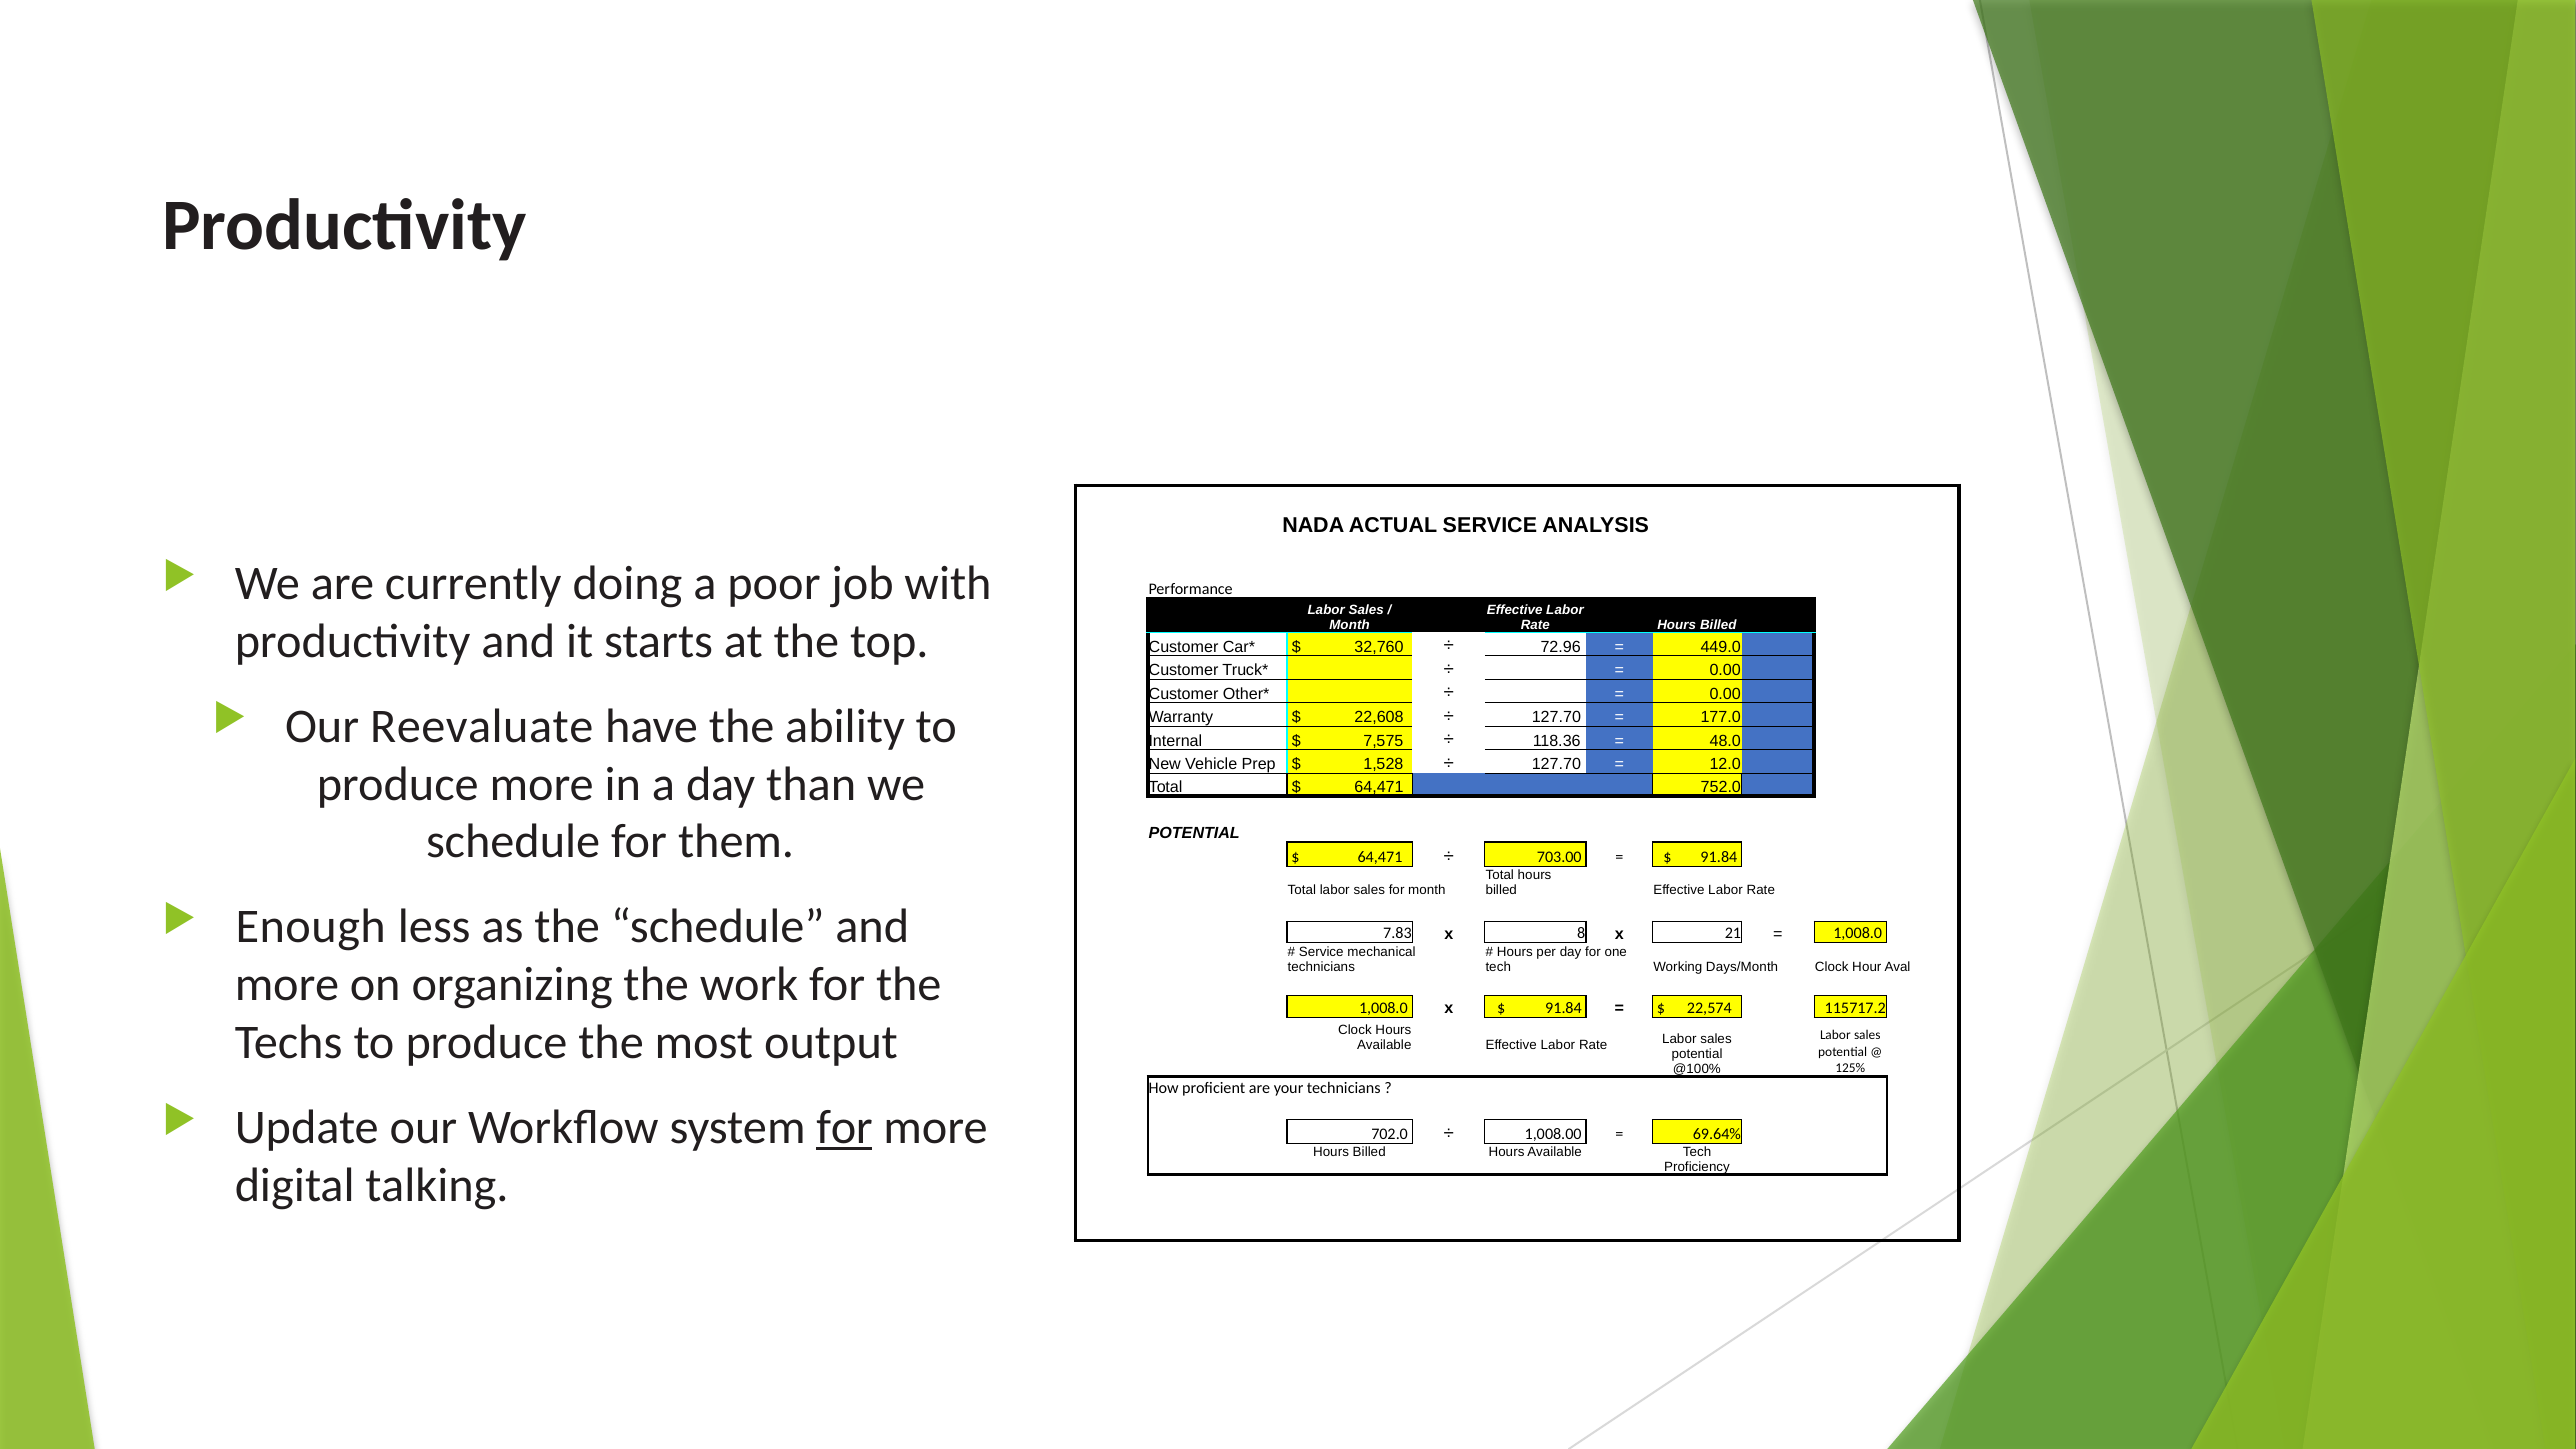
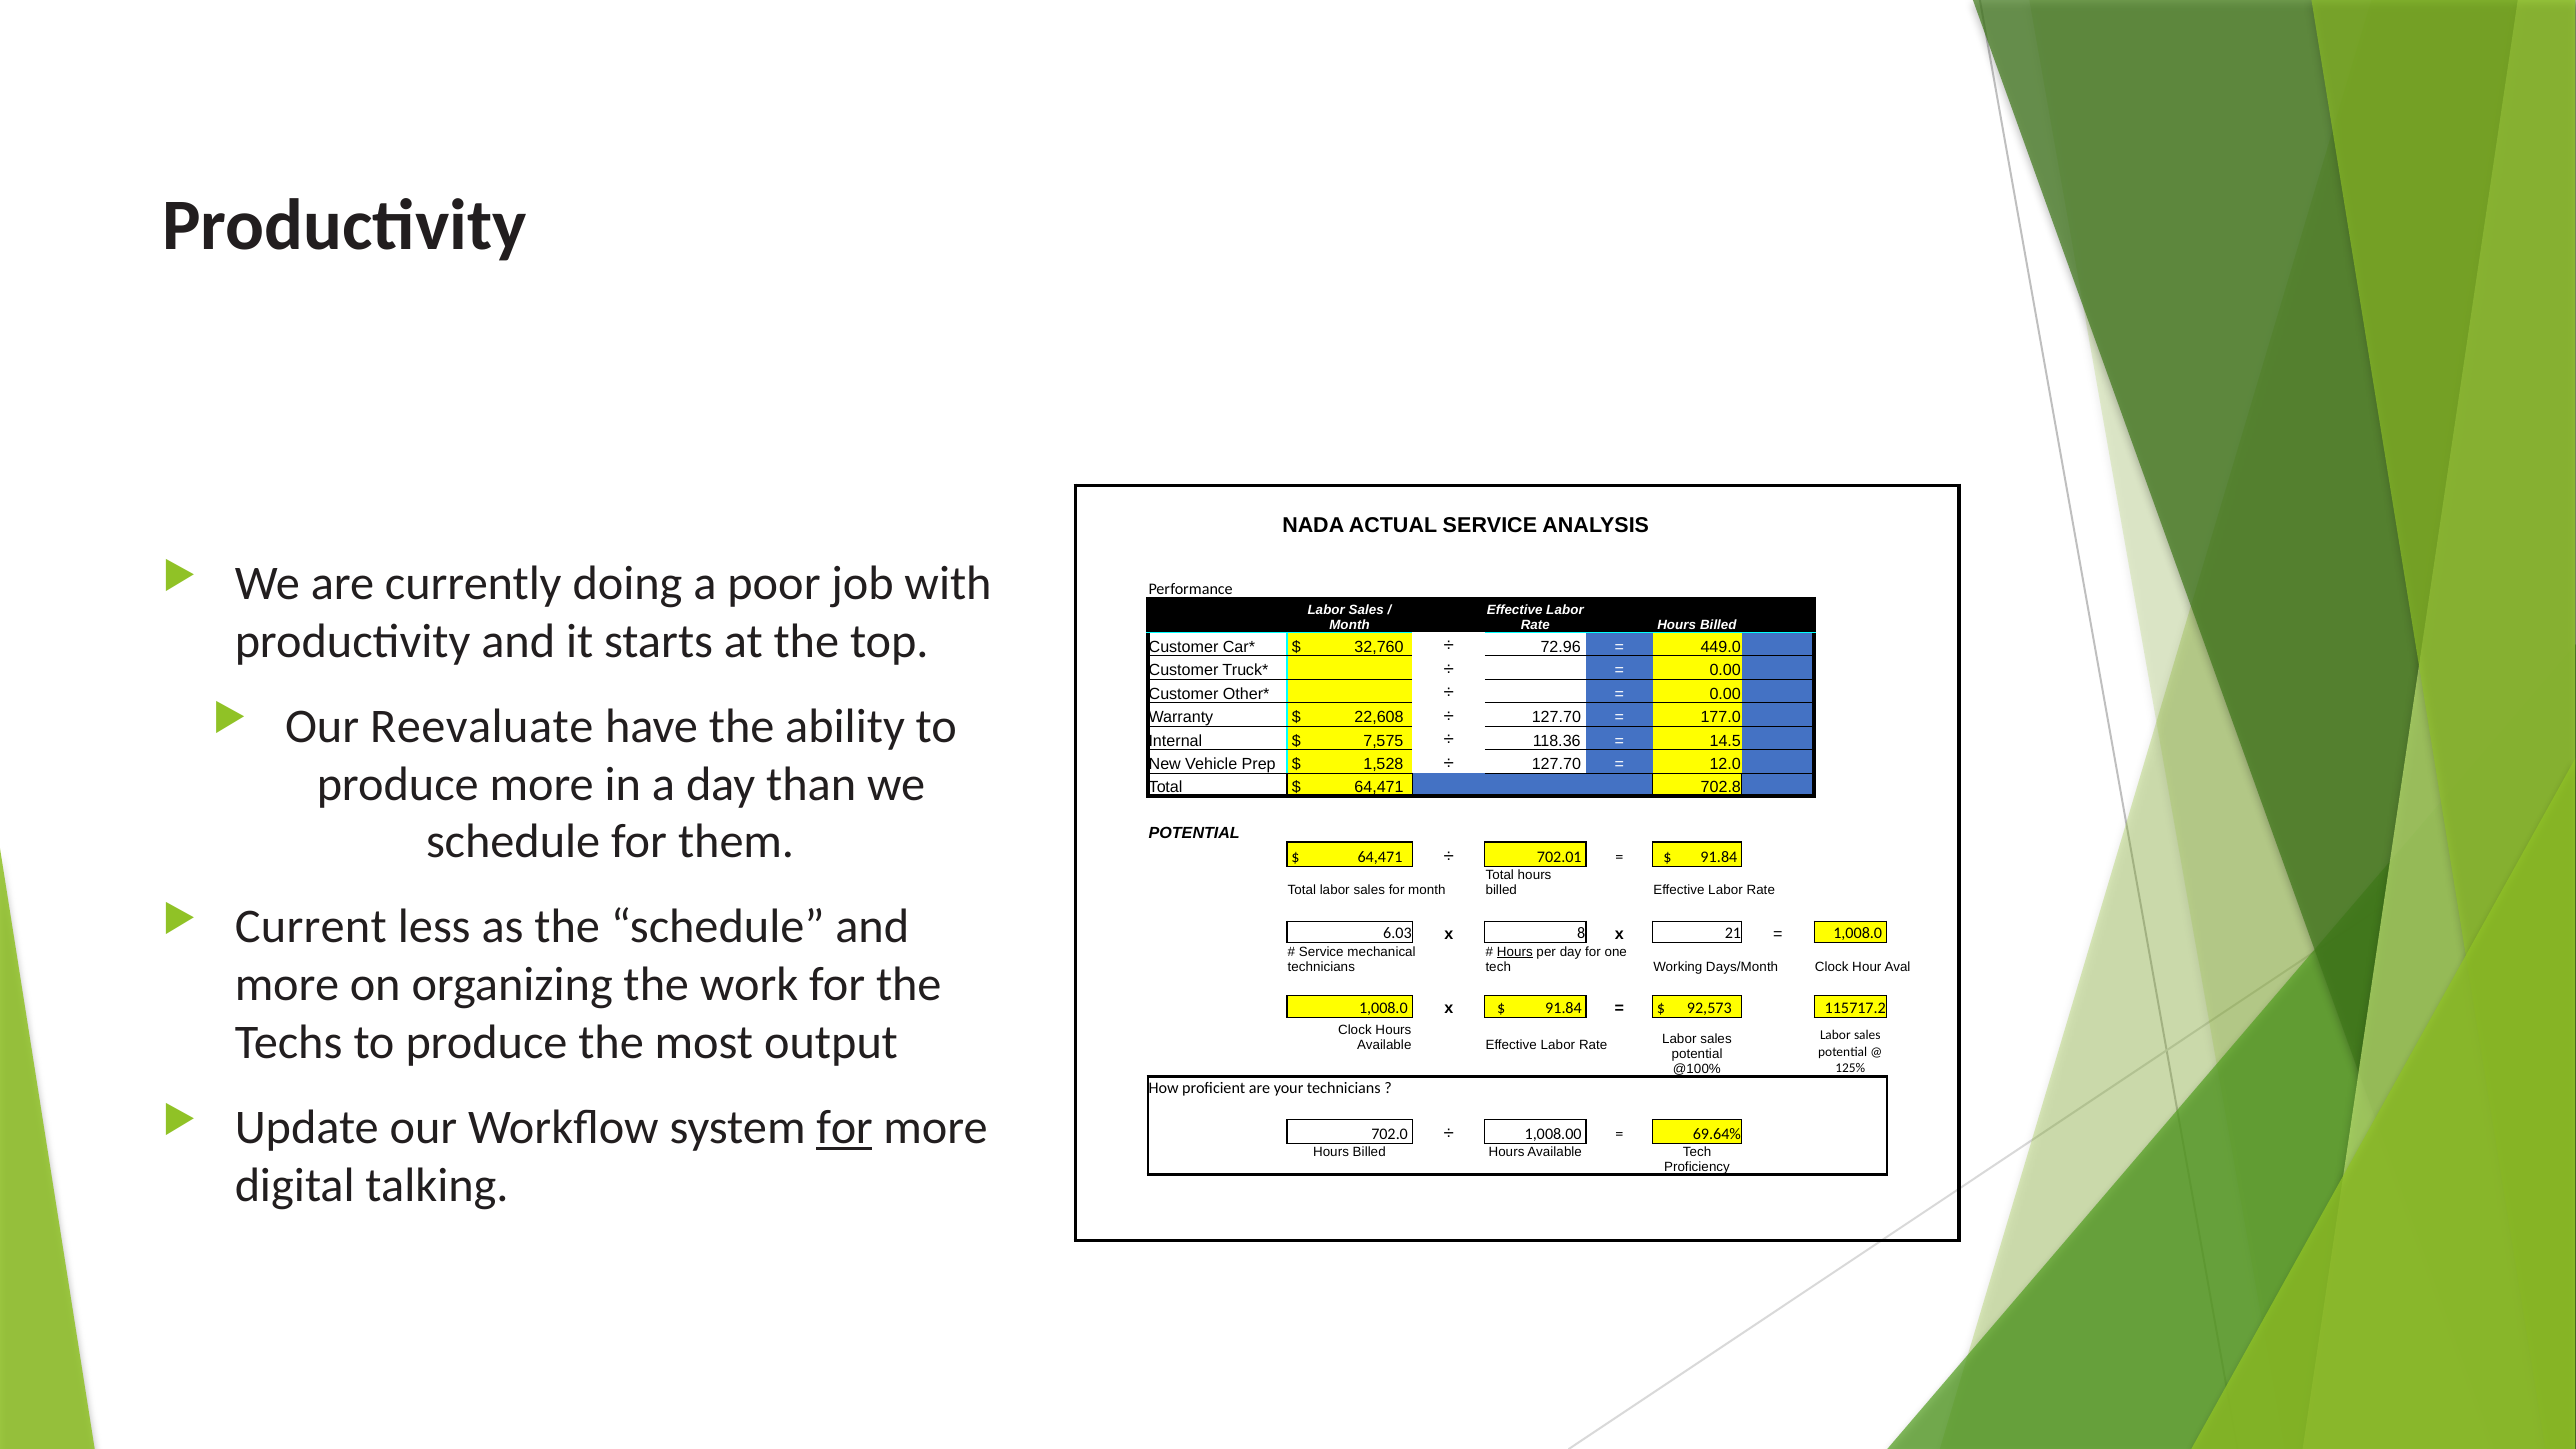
48.0: 48.0 -> 14.5 (1725, 741)
752.0: 752.0 -> 702.8 (1721, 787)
703.00: 703.00 -> 702.01 (1559, 857)
Enough: Enough -> Current (311, 927)
7.83: 7.83 -> 6.03 (1397, 933)
Hours underline: none -> present (1515, 952)
22,574: 22,574 -> 92,573 (1709, 1008)
